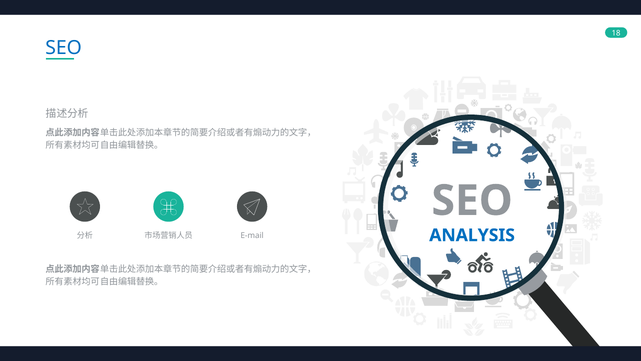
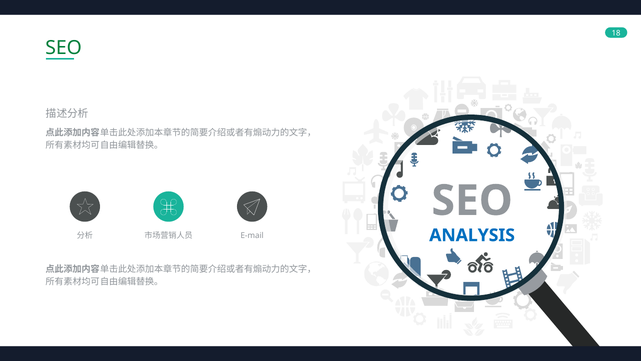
SEO colour: blue -> green (64, 48)
